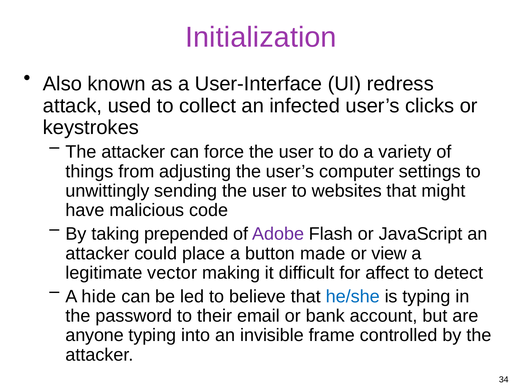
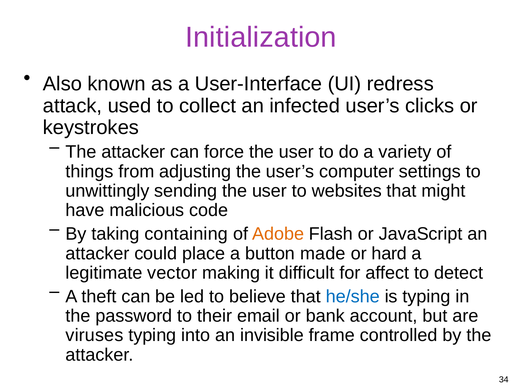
prepended: prepended -> containing (186, 234)
Adobe colour: purple -> orange (278, 234)
view: view -> hard (389, 253)
hide: hide -> theft (99, 296)
anyone: anyone -> viruses (94, 335)
